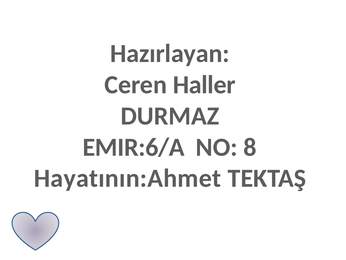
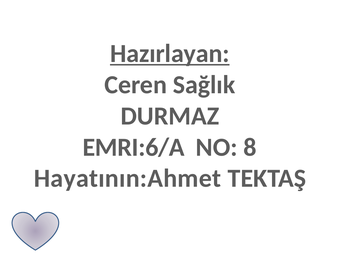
Hazırlayan underline: none -> present (170, 53)
Haller: Haller -> Sağlık (204, 85)
EMIR:6/A: EMIR:6/A -> EMRI:6/A (134, 147)
